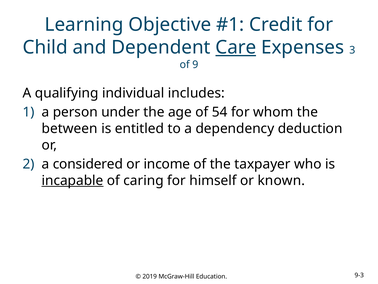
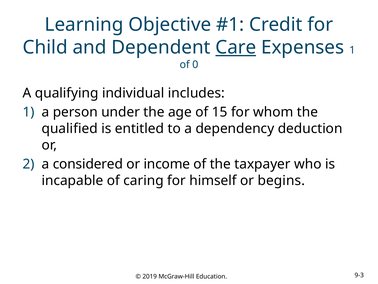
Expenses 3: 3 -> 1 (352, 50)
9: 9 -> 0 (195, 64)
54: 54 -> 15 (220, 112)
between: between -> qualified (70, 128)
incapable underline: present -> none (72, 180)
known: known -> begins (281, 180)
